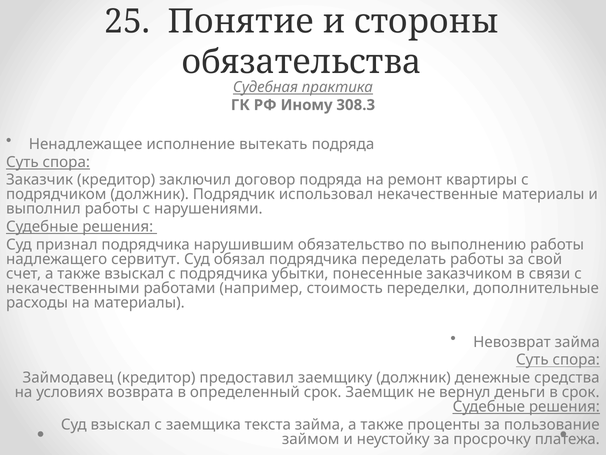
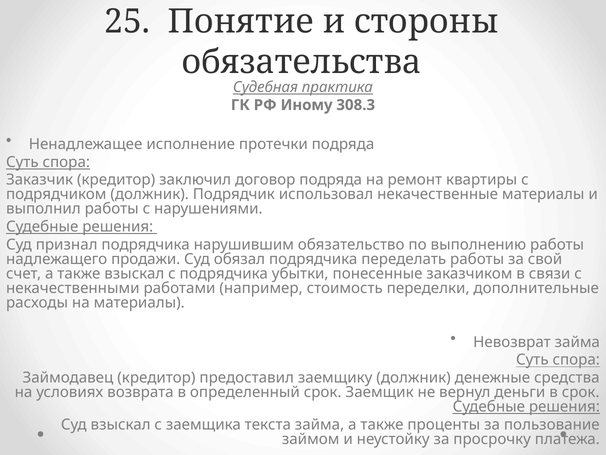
вытекать: вытекать -> протечки (273, 144)
сервитут: сервитут -> продажи (146, 259)
